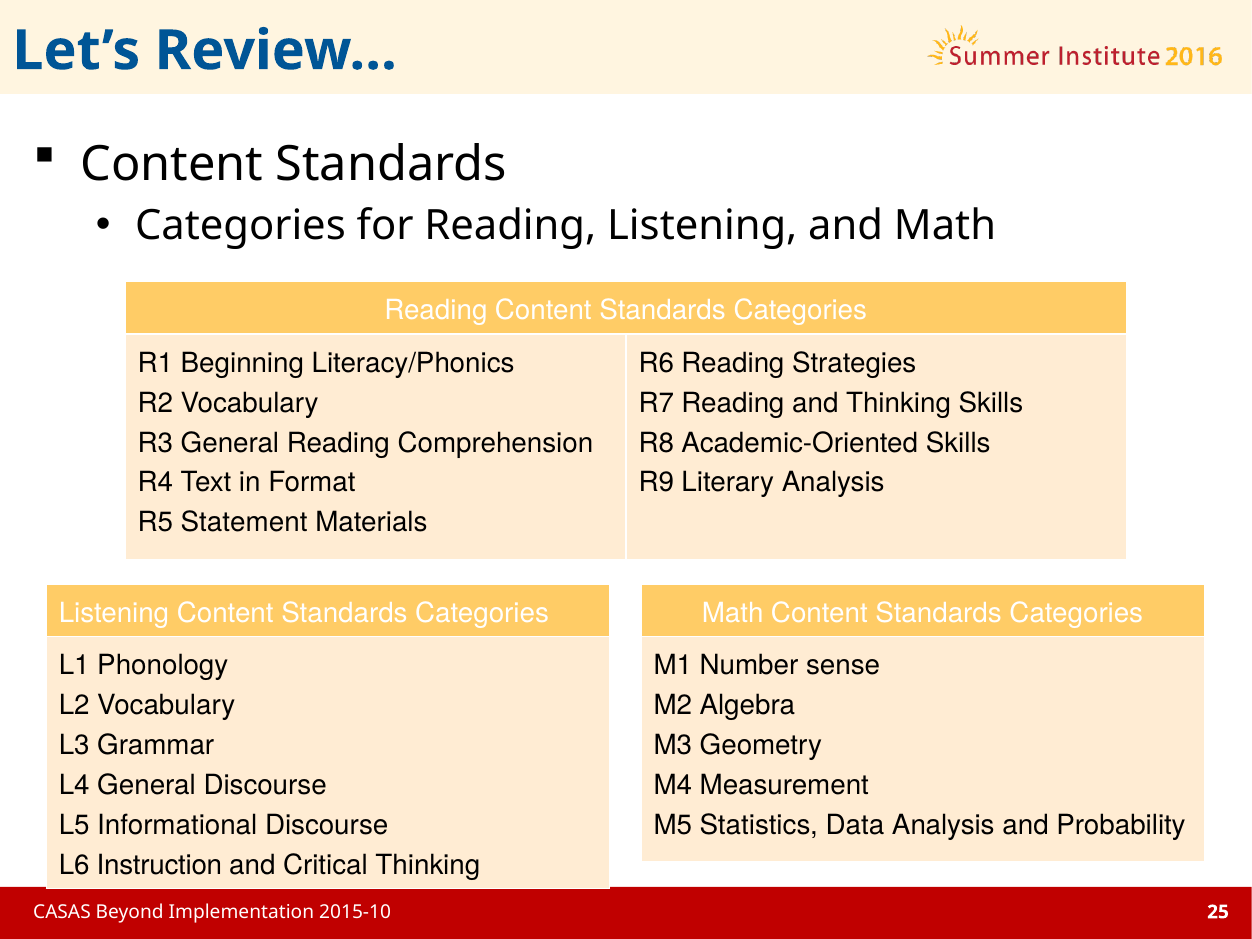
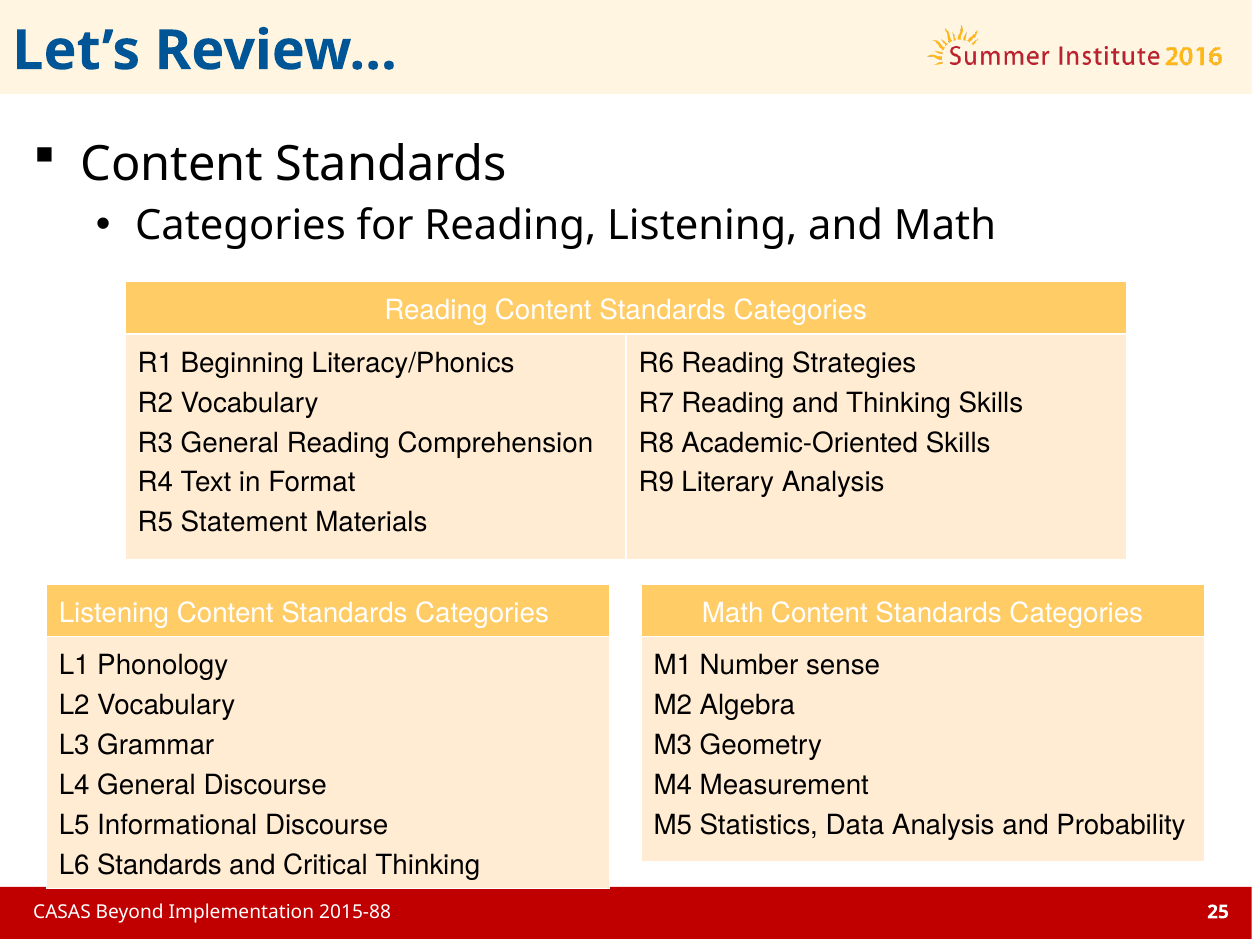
L6 Instruction: Instruction -> Standards (159, 865)
2015-10: 2015-10 -> 2015-88 (355, 912)
